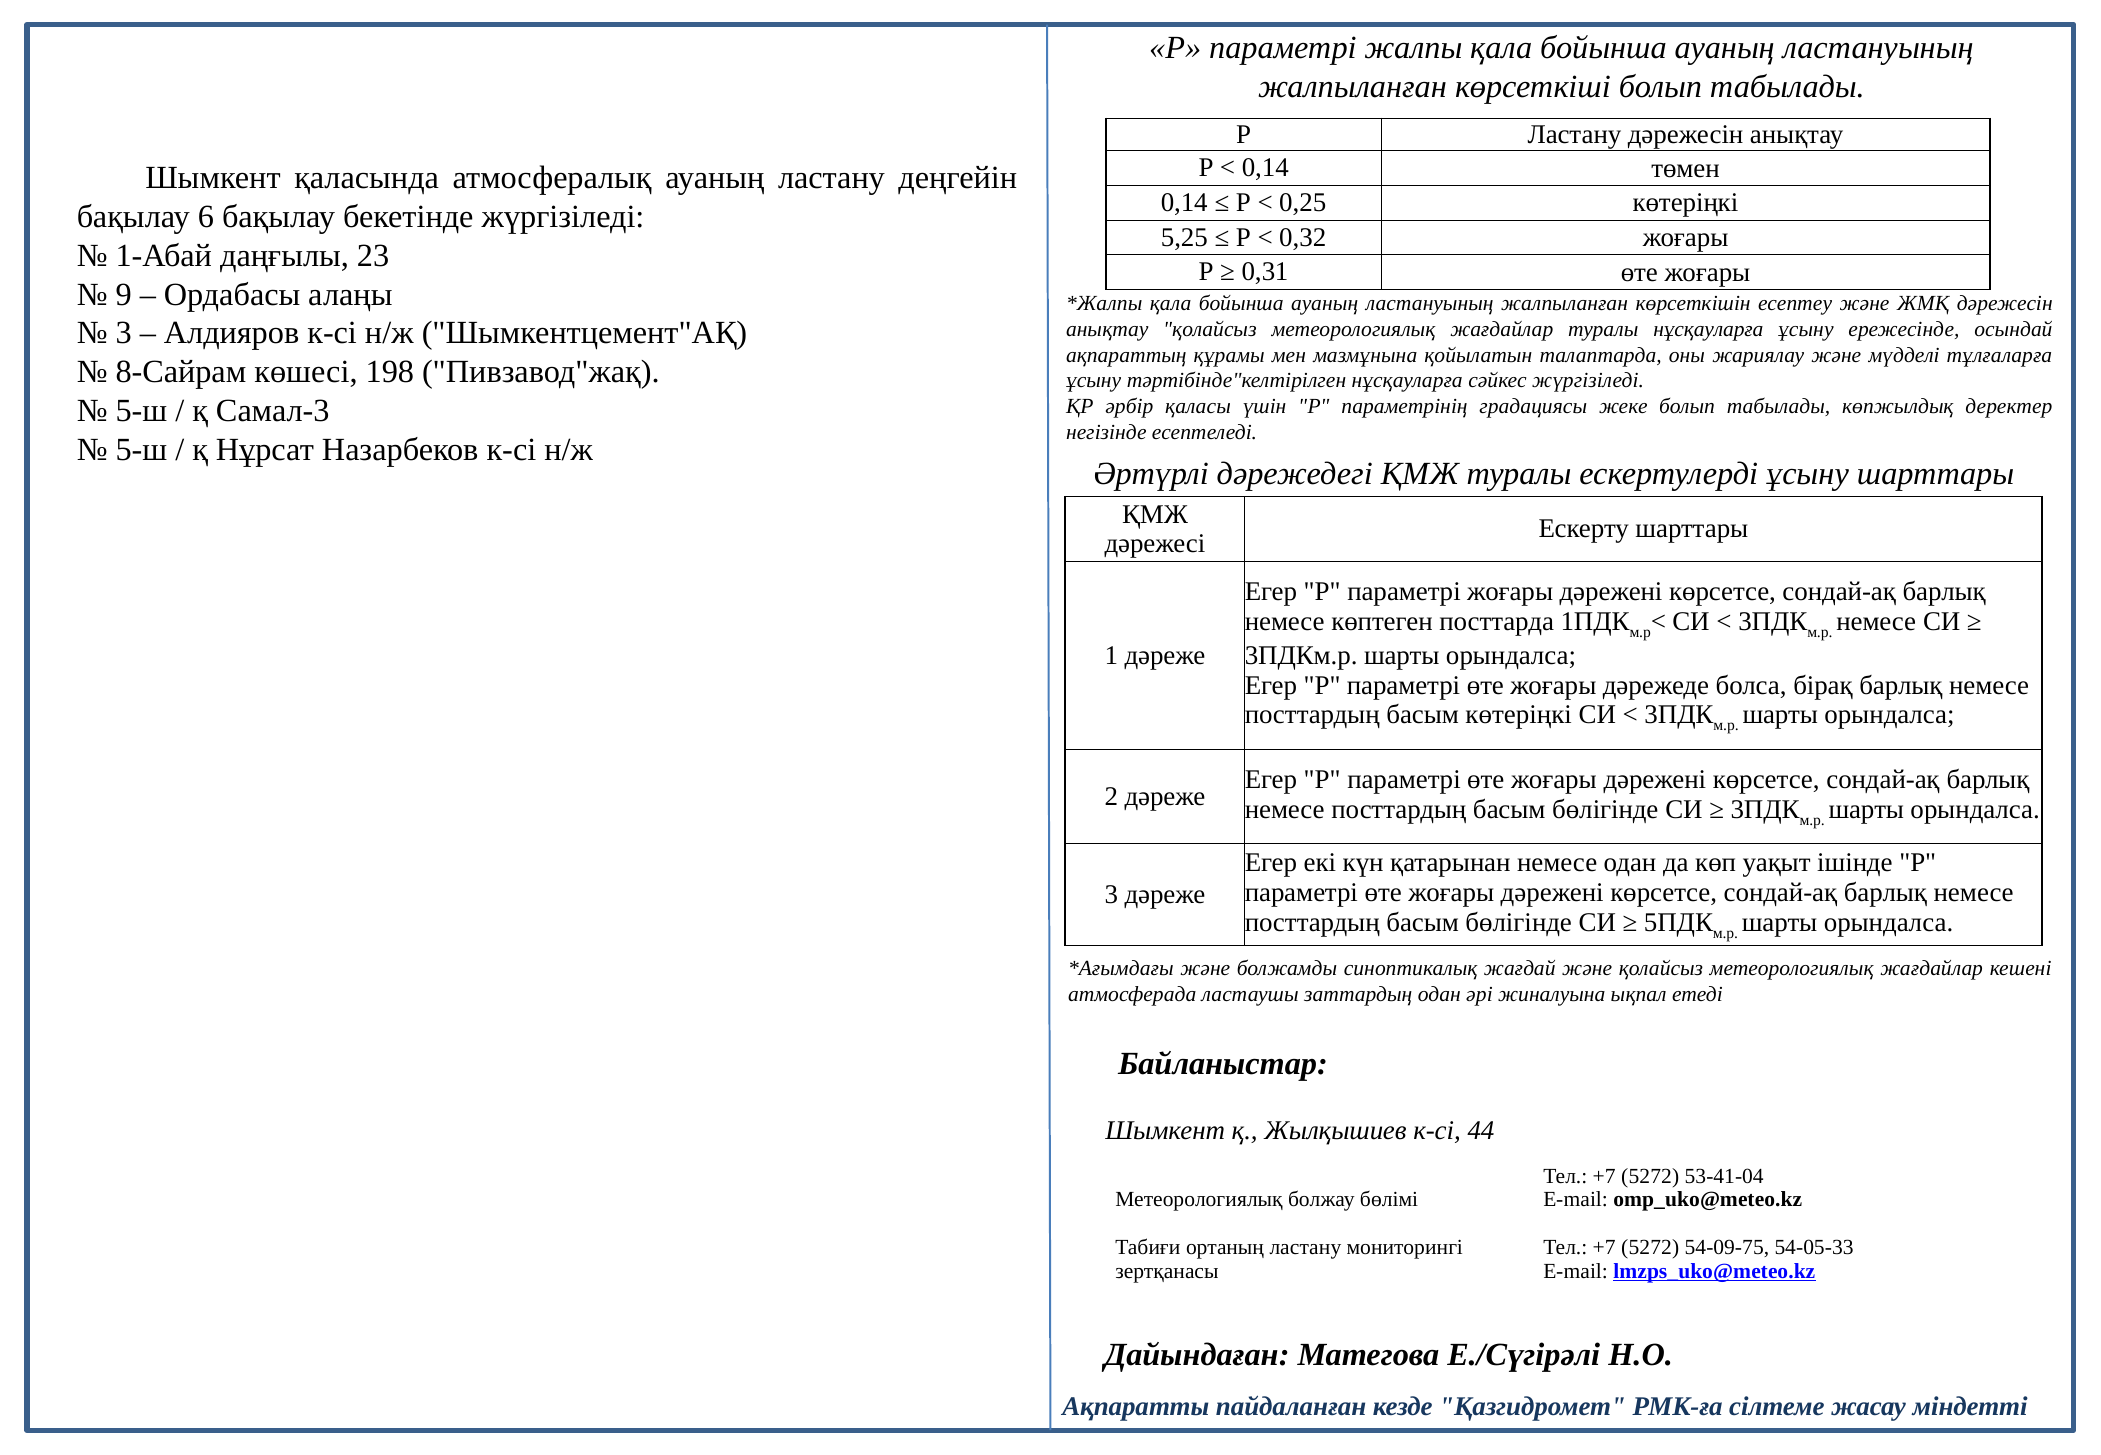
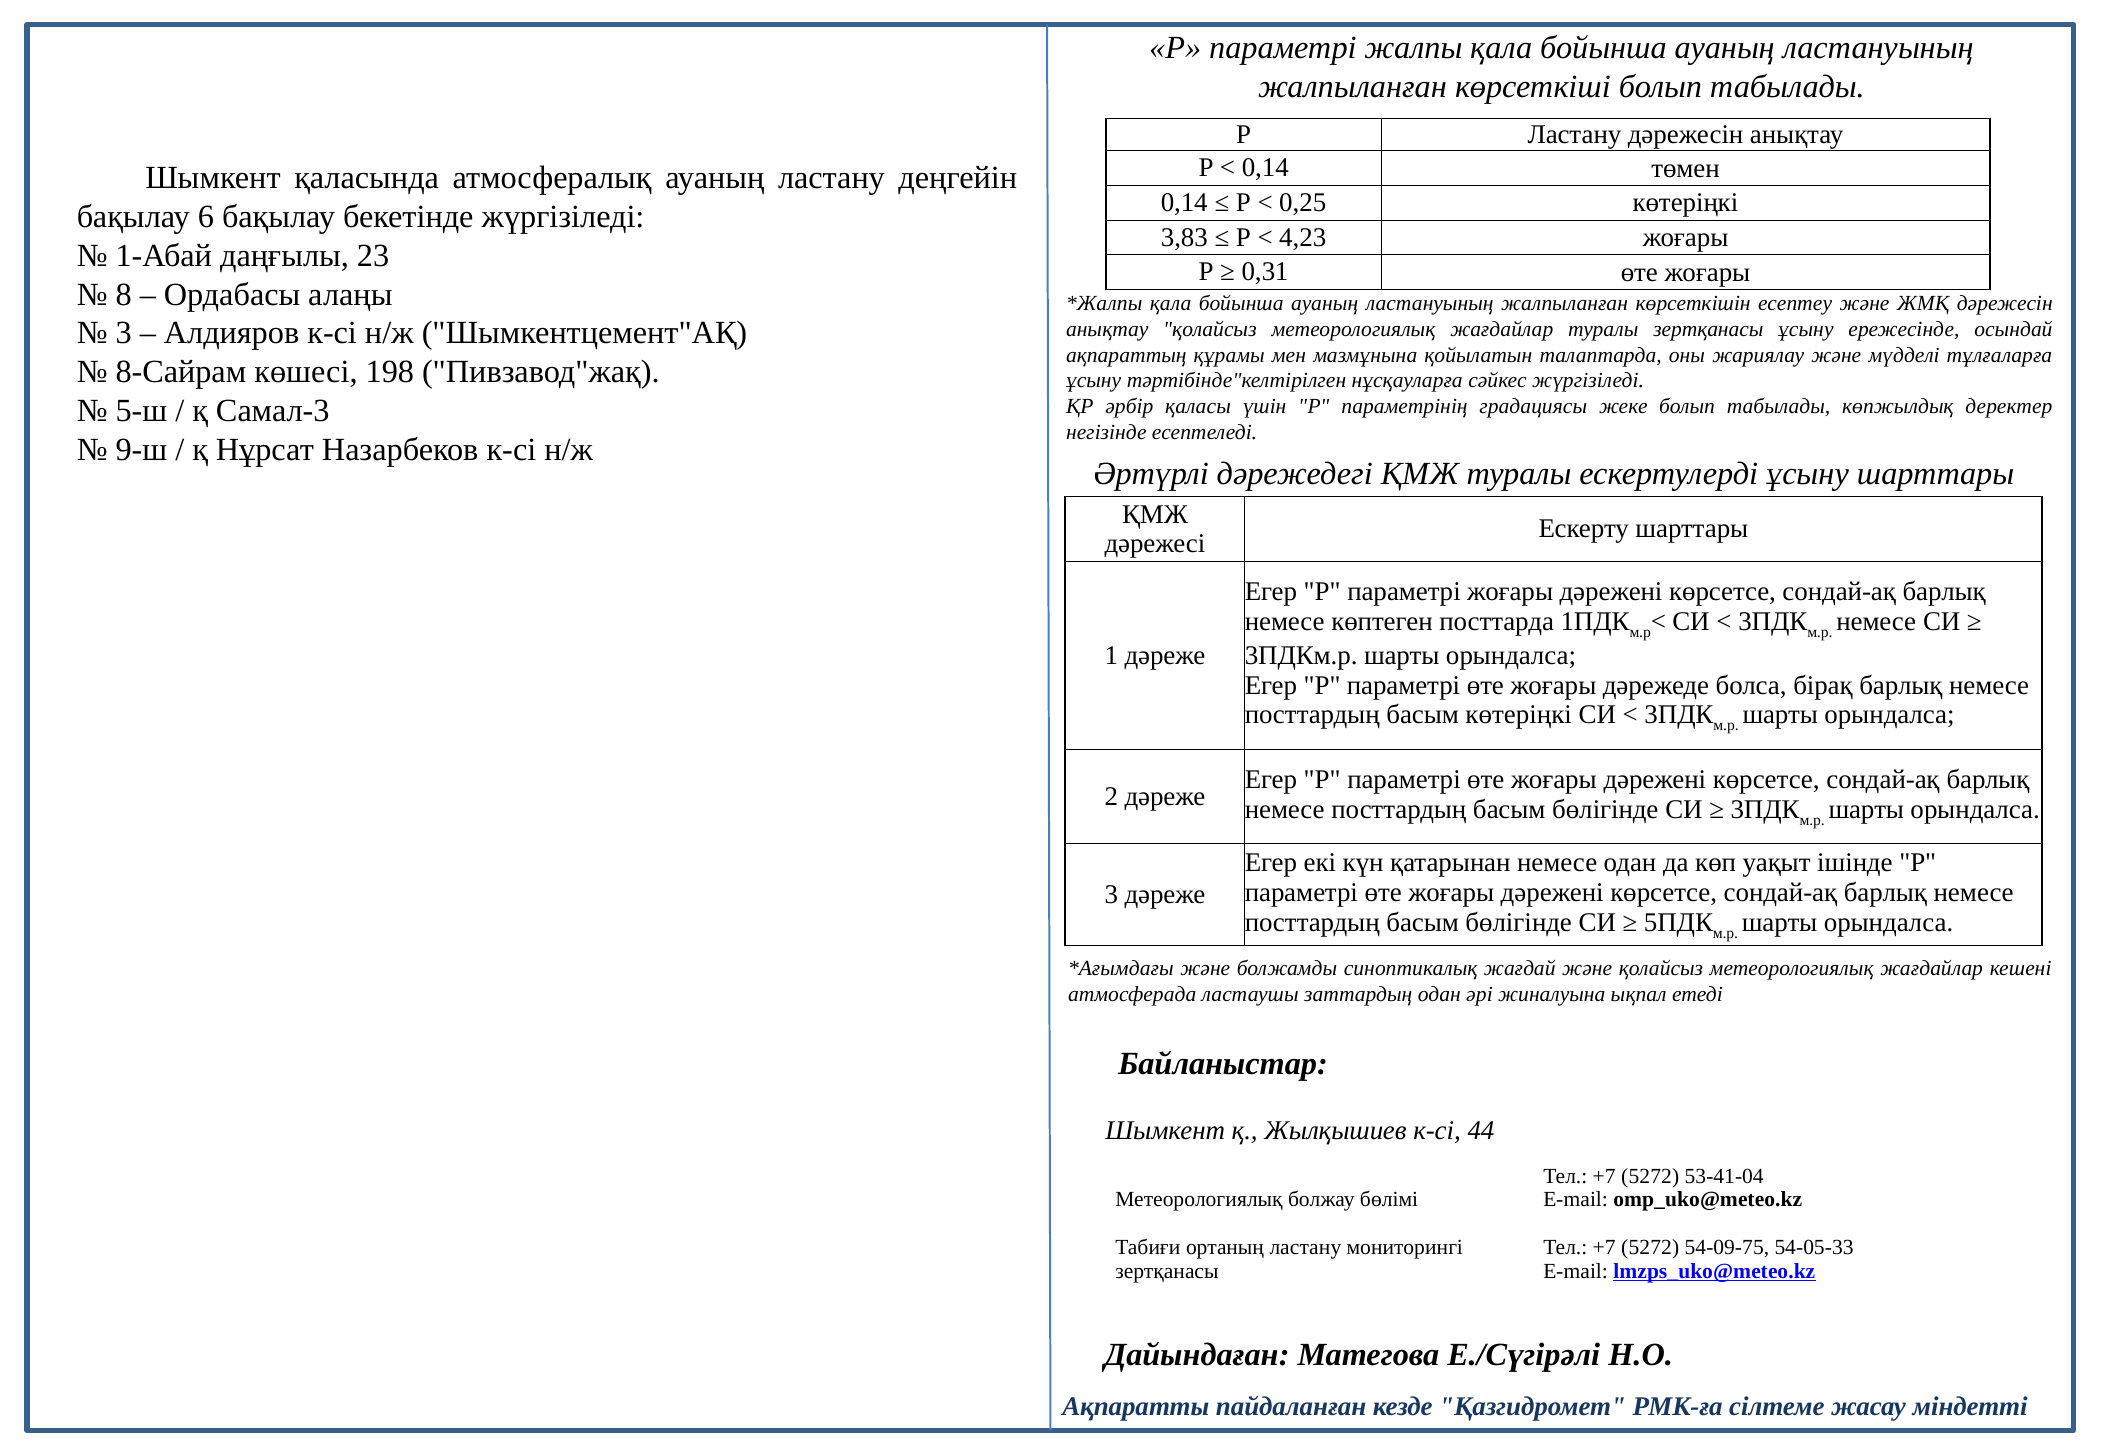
5,25: 5,25 -> 3,83 (1184, 237)
0,32: 0,32 -> 4,23 (1303, 237)
9: 9 -> 8 (124, 294)
туралы нұсқауларға: нұсқауларға -> зертқанасы (1708, 329)
5-ш: 5-ш -> 9-ш (141, 450)
